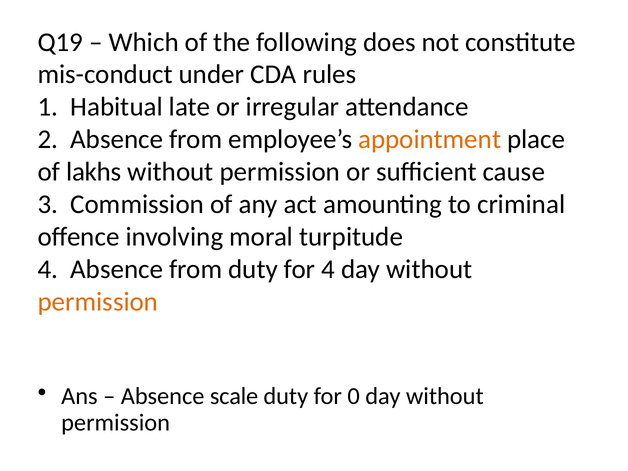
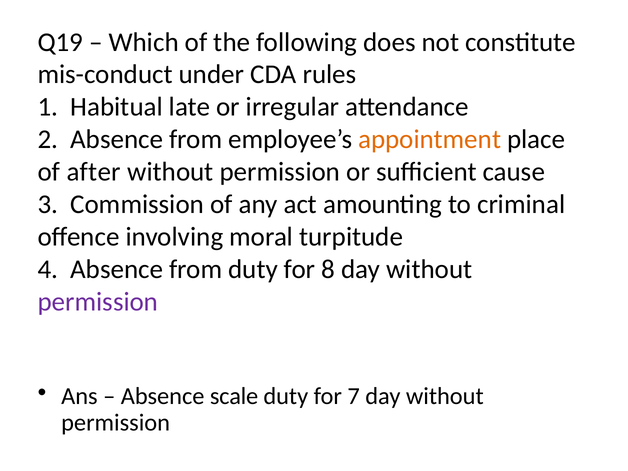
lakhs: lakhs -> after (94, 172)
for 4: 4 -> 8 (328, 269)
permission colour: orange -> purple (98, 302)
0: 0 -> 7 (354, 396)
